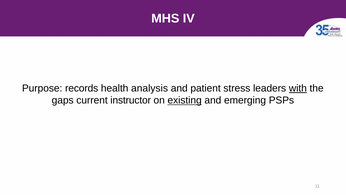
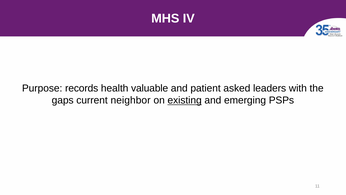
analysis: analysis -> valuable (150, 88)
stress: stress -> asked (237, 88)
with underline: present -> none (298, 88)
instructor: instructor -> neighbor (131, 100)
